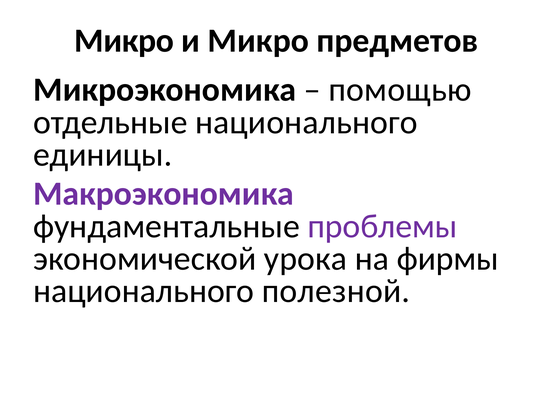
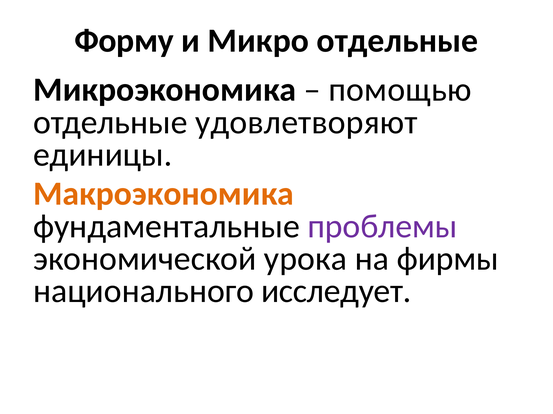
Микро: Микро -> Форму (124, 41)
Микро предметов: предметов -> отдельные (397, 41)
отдельные национального: национального -> удовлетворяют (306, 122)
Макроэкономика colour: purple -> orange (164, 194)
полезной: полезной -> исследует (336, 292)
